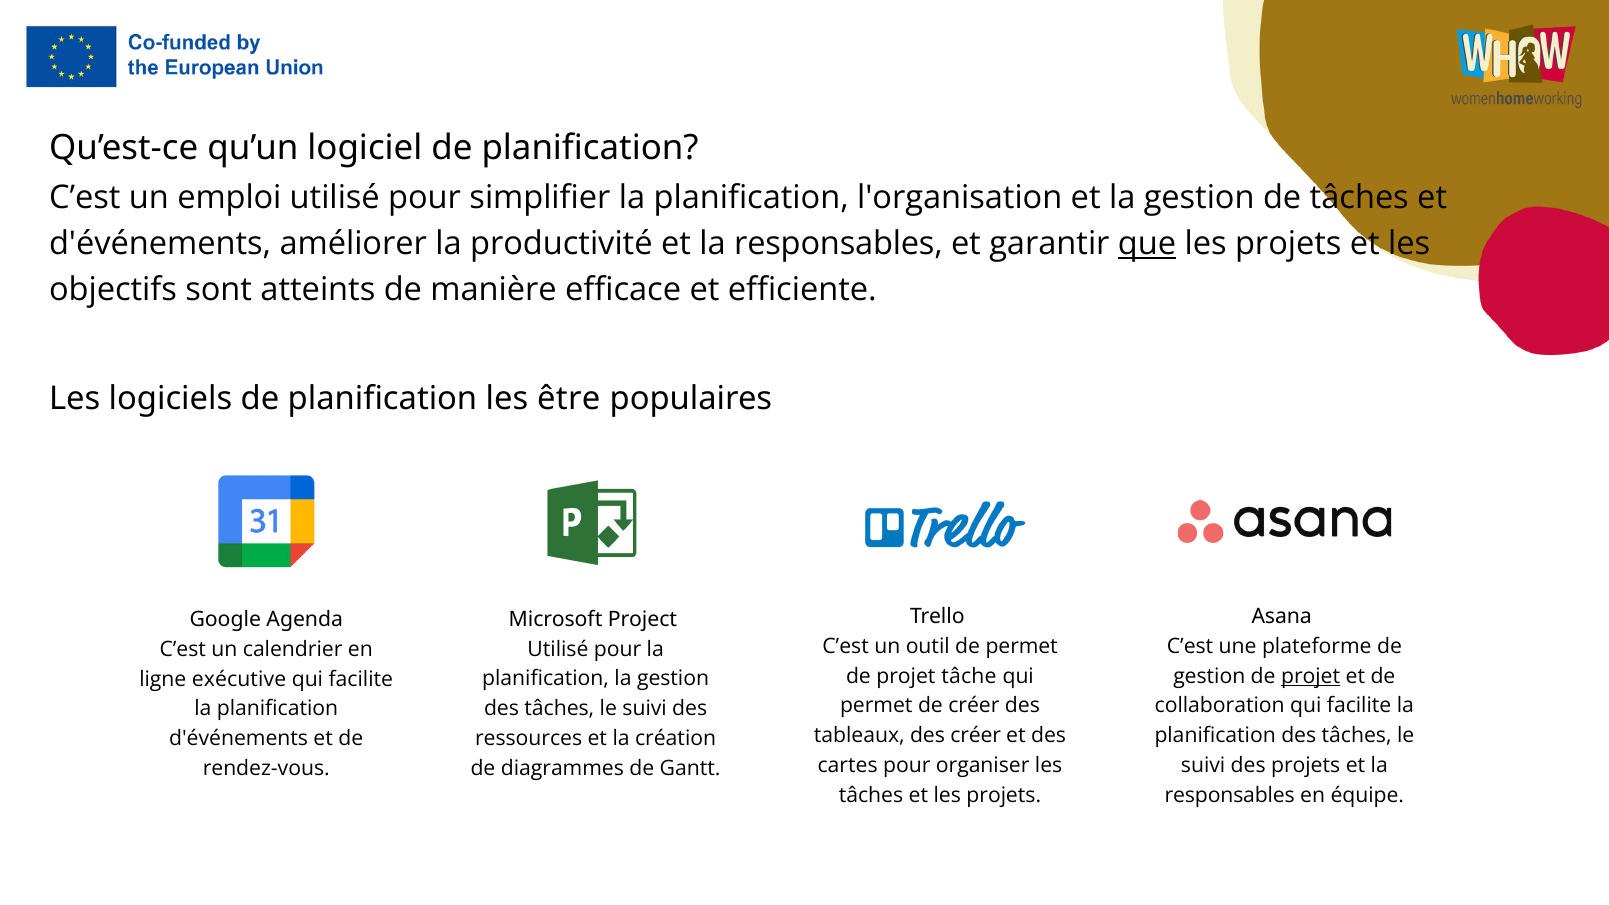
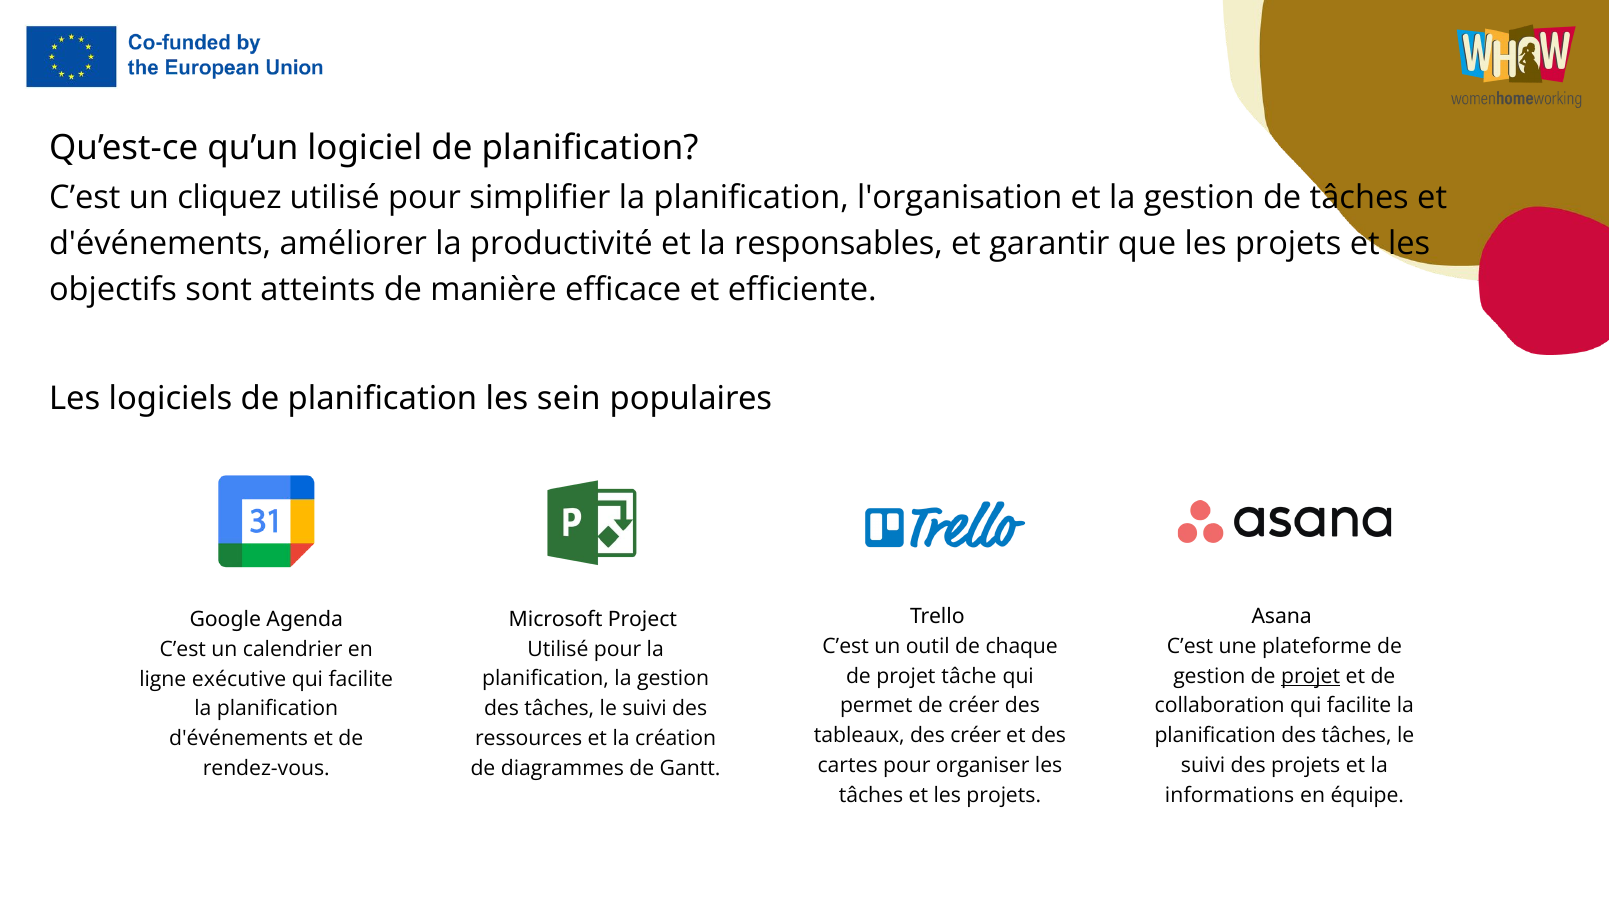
emploi: emploi -> cliquez (229, 198)
que underline: present -> none (1147, 244)
être: être -> sein (569, 399)
de permet: permet -> chaque (1022, 647)
responsables: responsables -> informations (1230, 795)
